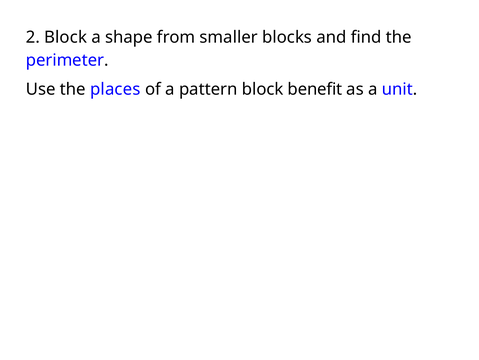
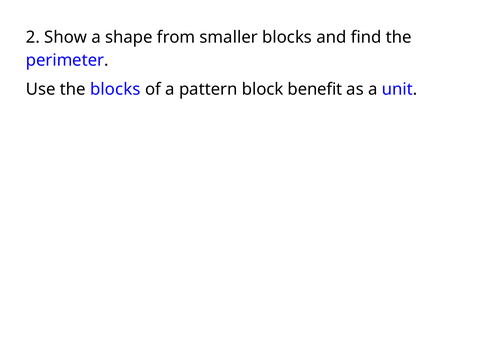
2 Block: Block -> Show (66, 37)
the places: places -> blocks (115, 89)
